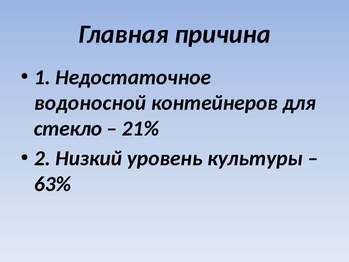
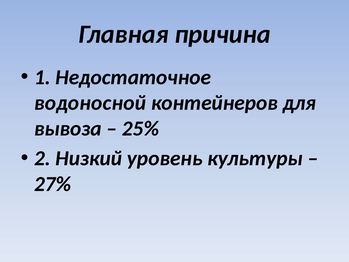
стекло: стекло -> вывоза (68, 128)
21%: 21% -> 25% (141, 128)
63%: 63% -> 27% (53, 184)
